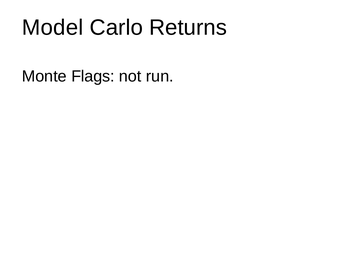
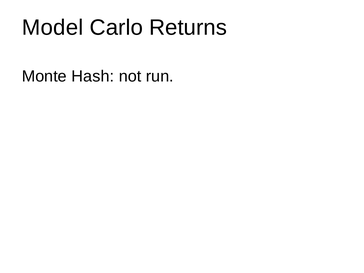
Flags: Flags -> Hash (93, 76)
